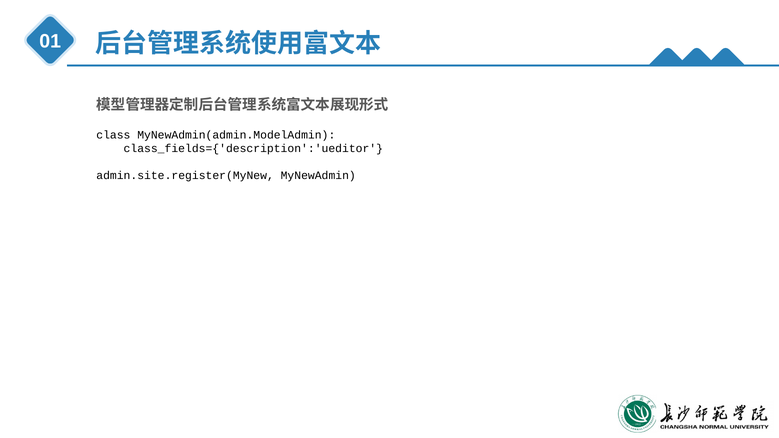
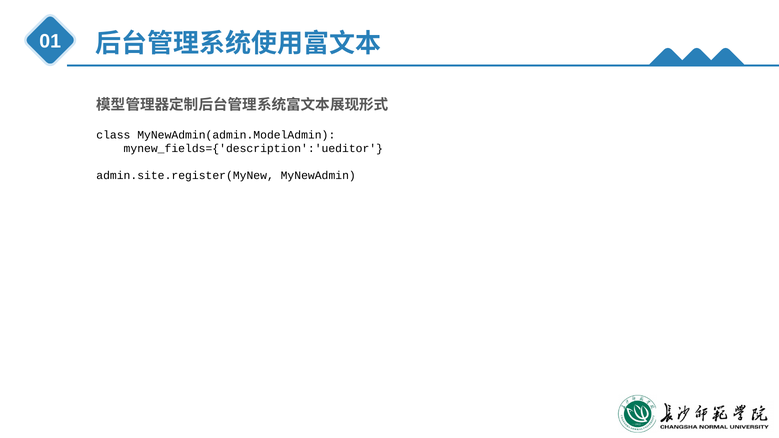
class_fields={'description':'ueditor: class_fields={'description':'ueditor -> mynew_fields={'description':'ueditor (253, 148)
